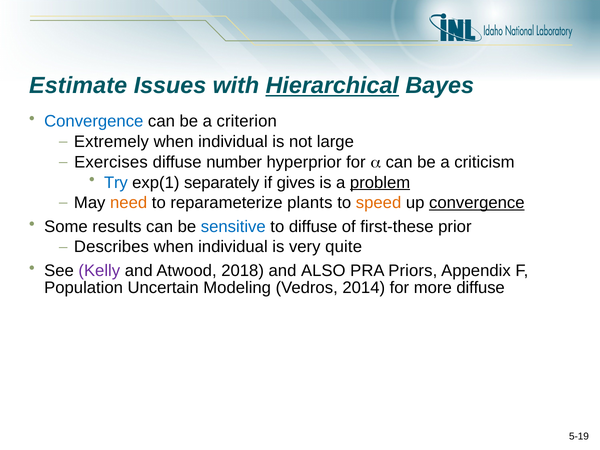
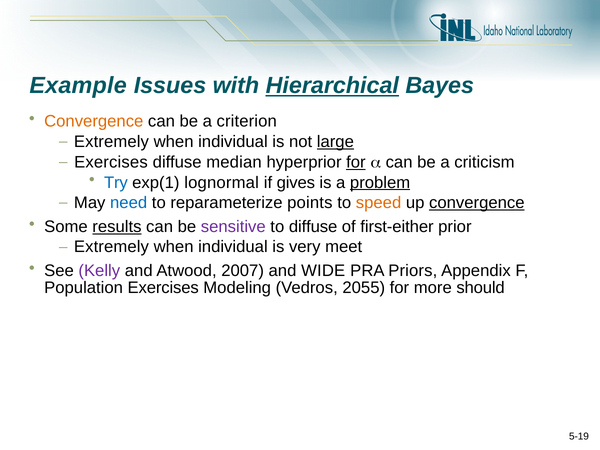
Estimate: Estimate -> Example (78, 86)
Convergence colour: blue -> orange (94, 121)
large underline: none -> present (335, 142)
number: number -> median (234, 162)
for underline: none -> present (356, 162)
separately: separately -> lognormal (222, 183)
need colour: orange -> blue (129, 203)
plants: plants -> points (310, 203)
results underline: none -> present (117, 227)
sensitive colour: blue -> purple (233, 227)
first-these: first-these -> first-either (397, 227)
Describes: Describes -> Extremely (111, 247)
quite: quite -> meet (344, 247)
2018: 2018 -> 2007 (243, 271)
ALSO: ALSO -> WIDE (323, 271)
Population Uncertain: Uncertain -> Exercises (163, 288)
2014: 2014 -> 2055 (364, 288)
more diffuse: diffuse -> should (481, 288)
